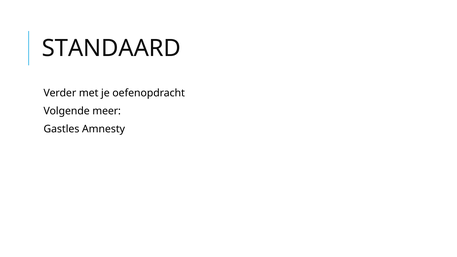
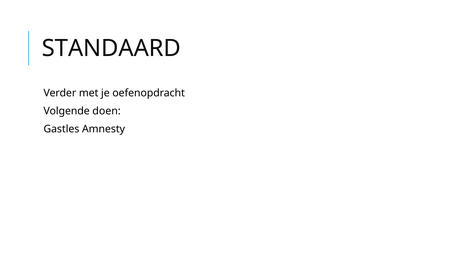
meer: meer -> doen (107, 111)
